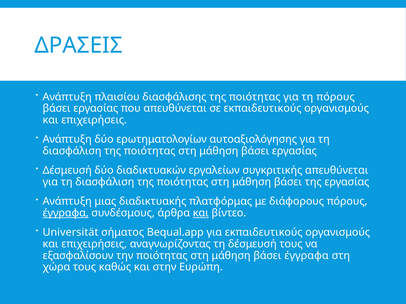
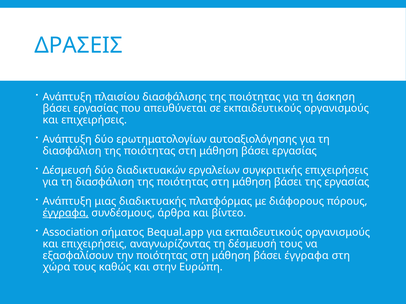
τη πόρους: πόρους -> άσκηση (336, 97)
συγκριτικής απευθύνεται: απευθύνεται -> επιχειρήσεις (337, 171)
και underline: present -> none (201, 213)
Universität: Universität -> Association (71, 233)
